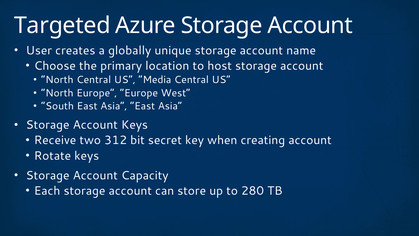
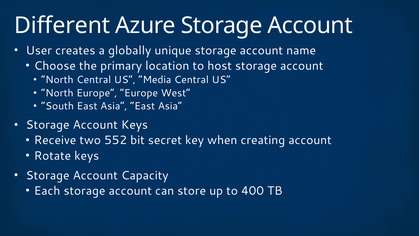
Targeted: Targeted -> Different (62, 25)
312: 312 -> 552 (116, 140)
280: 280 -> 400 (253, 191)
